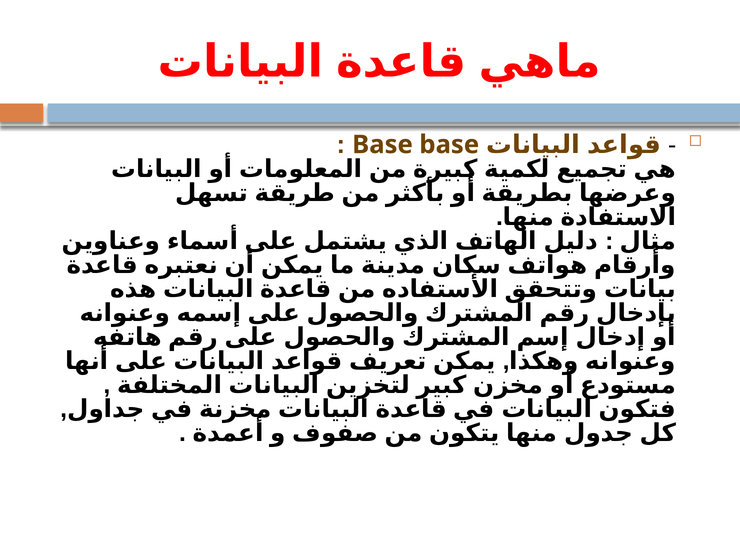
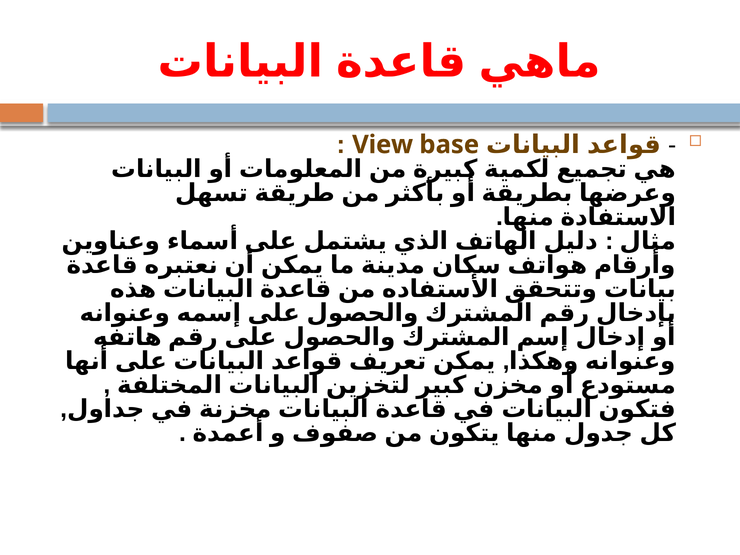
Base: Base -> View (383, 145)
